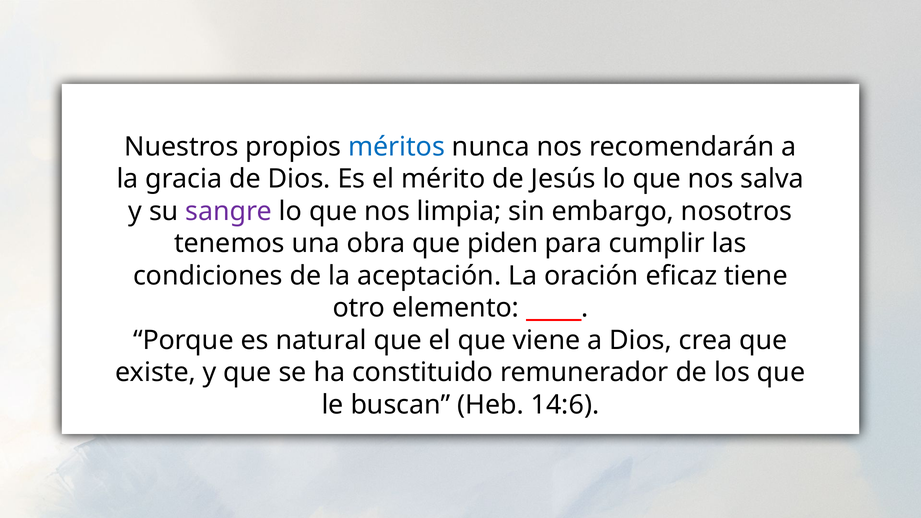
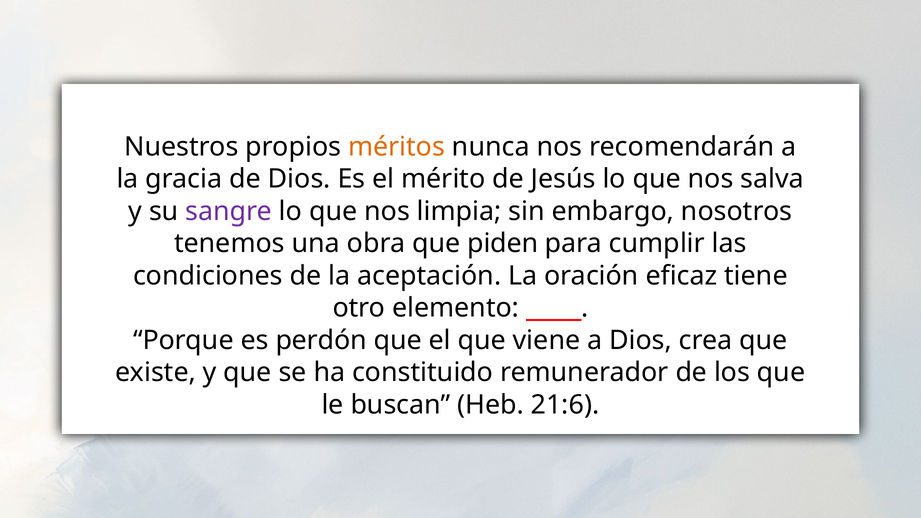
méritos colour: blue -> orange (397, 147)
natural: natural -> perdón (321, 340)
14:6: 14:6 -> 21:6 (565, 405)
